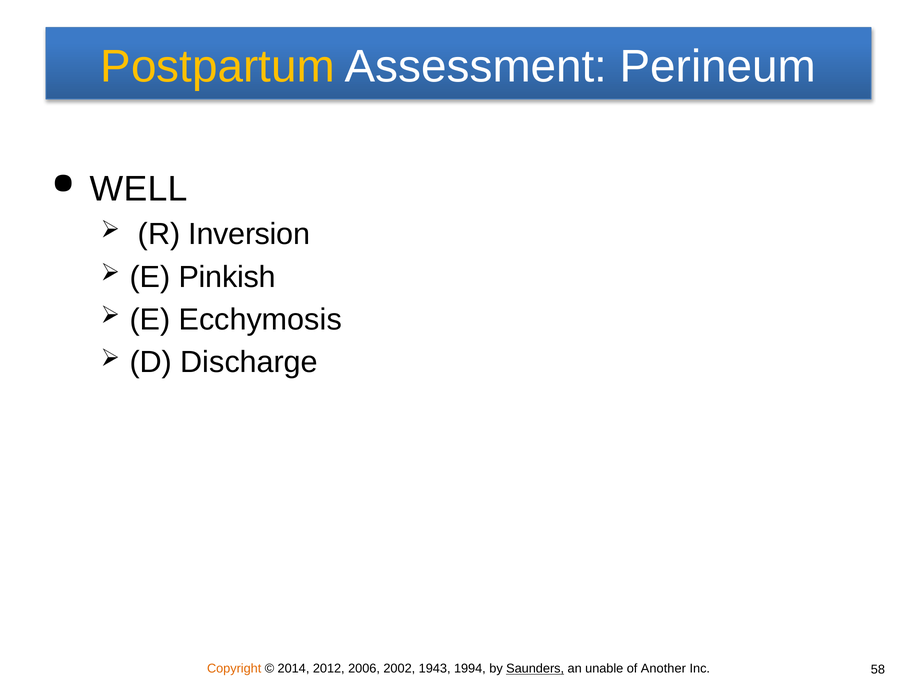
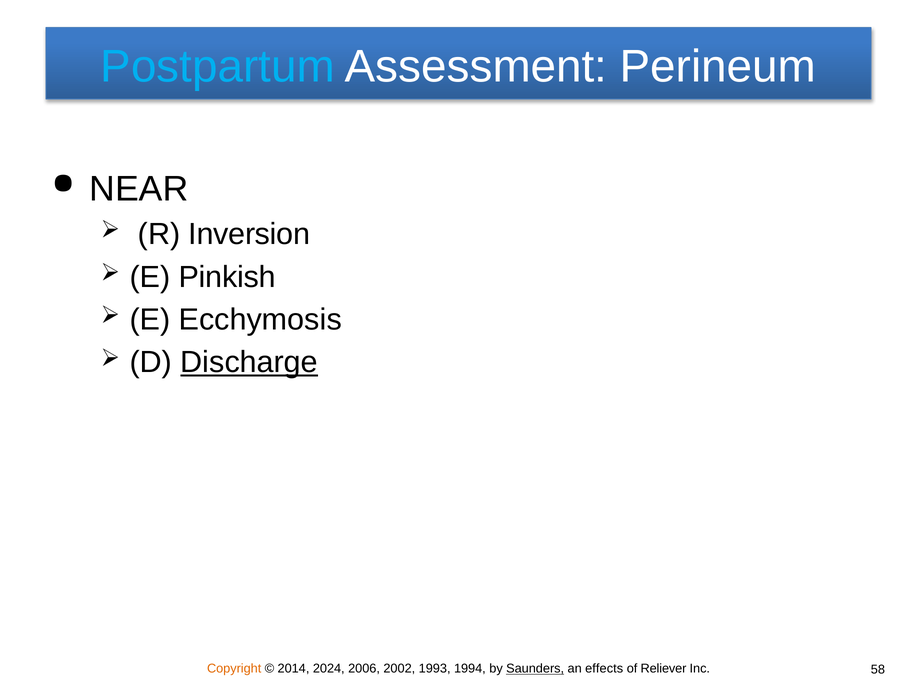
Postpartum colour: yellow -> light blue (218, 67)
WELL: WELL -> NEAR (139, 189)
Discharge underline: none -> present (249, 363)
2012: 2012 -> 2024 (329, 670)
1943: 1943 -> 1993 (435, 670)
unable: unable -> effects (604, 670)
Another: Another -> Reliever (664, 670)
